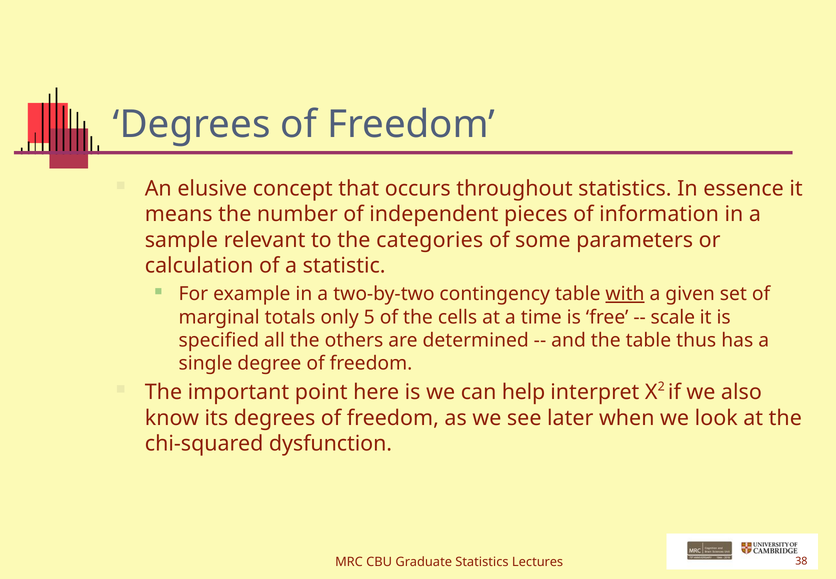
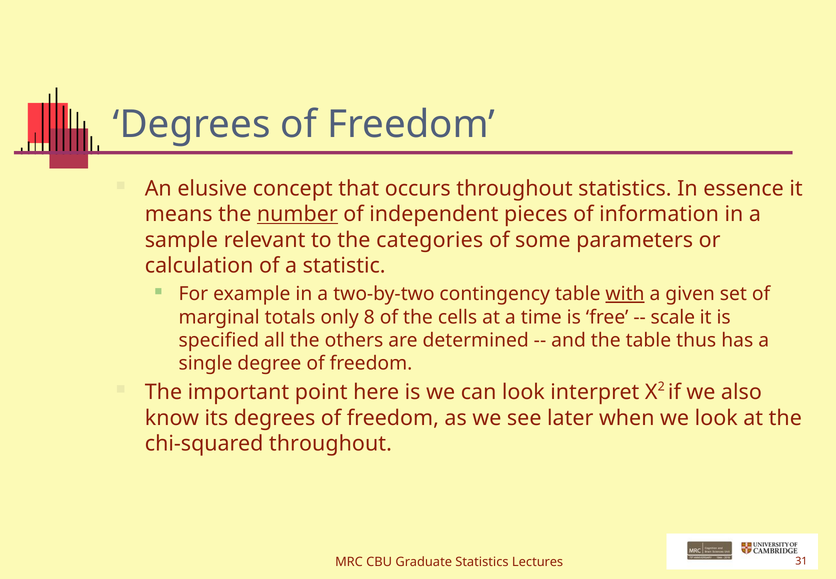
number underline: none -> present (297, 214)
5: 5 -> 8 (369, 317)
can help: help -> look (523, 392)
chi-squared dysfunction: dysfunction -> throughout (330, 444)
38: 38 -> 31 (801, 561)
